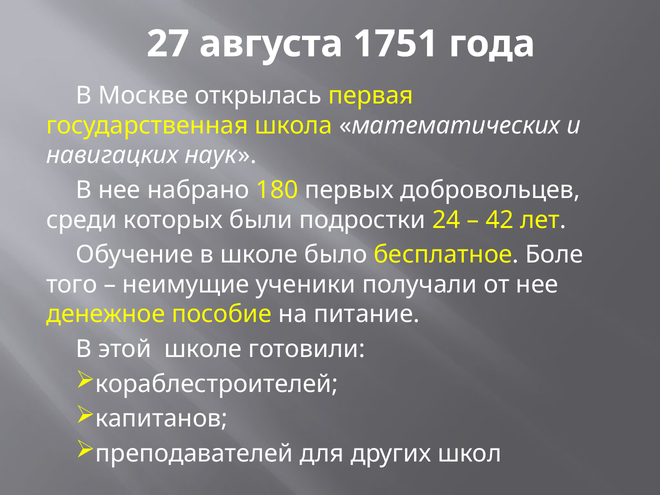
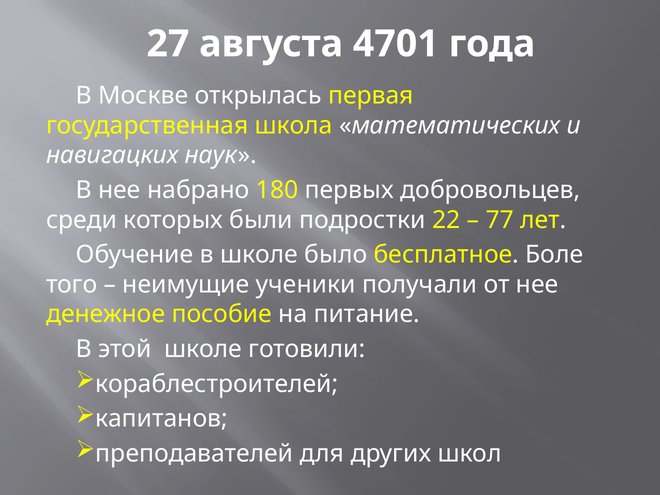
1751: 1751 -> 4701 (396, 44)
24: 24 -> 22 (446, 220)
42: 42 -> 77 (500, 220)
